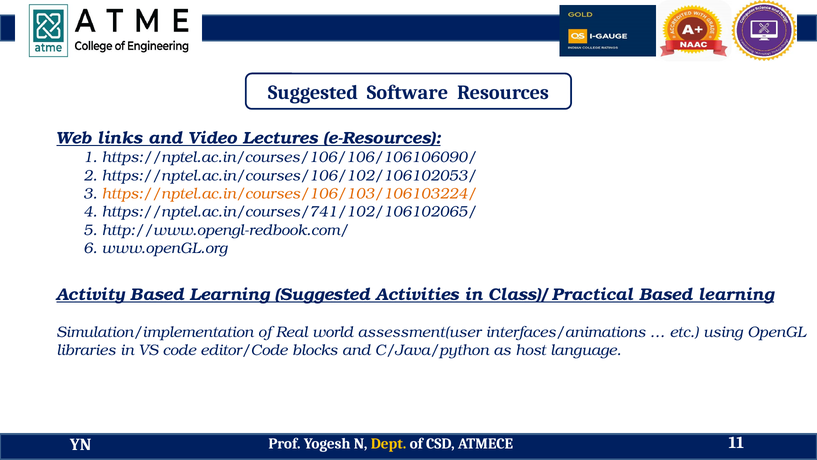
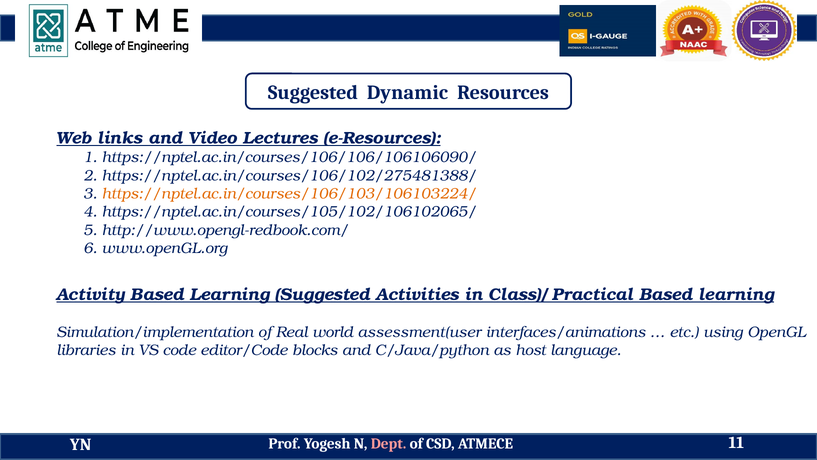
Software: Software -> Dynamic (407, 92)
https://nptel.ac.in/courses/106/102/106102053/: https://nptel.ac.in/courses/106/102/106102053/ -> https://nptel.ac.in/courses/106/102/275481388/ (289, 175)
https://nptel.ac.in/courses/741/102/106102065/: https://nptel.ac.in/courses/741/102/106102065/ -> https://nptel.ac.in/courses/105/102/106102065/ (289, 212)
Dept colour: yellow -> pink (389, 443)
